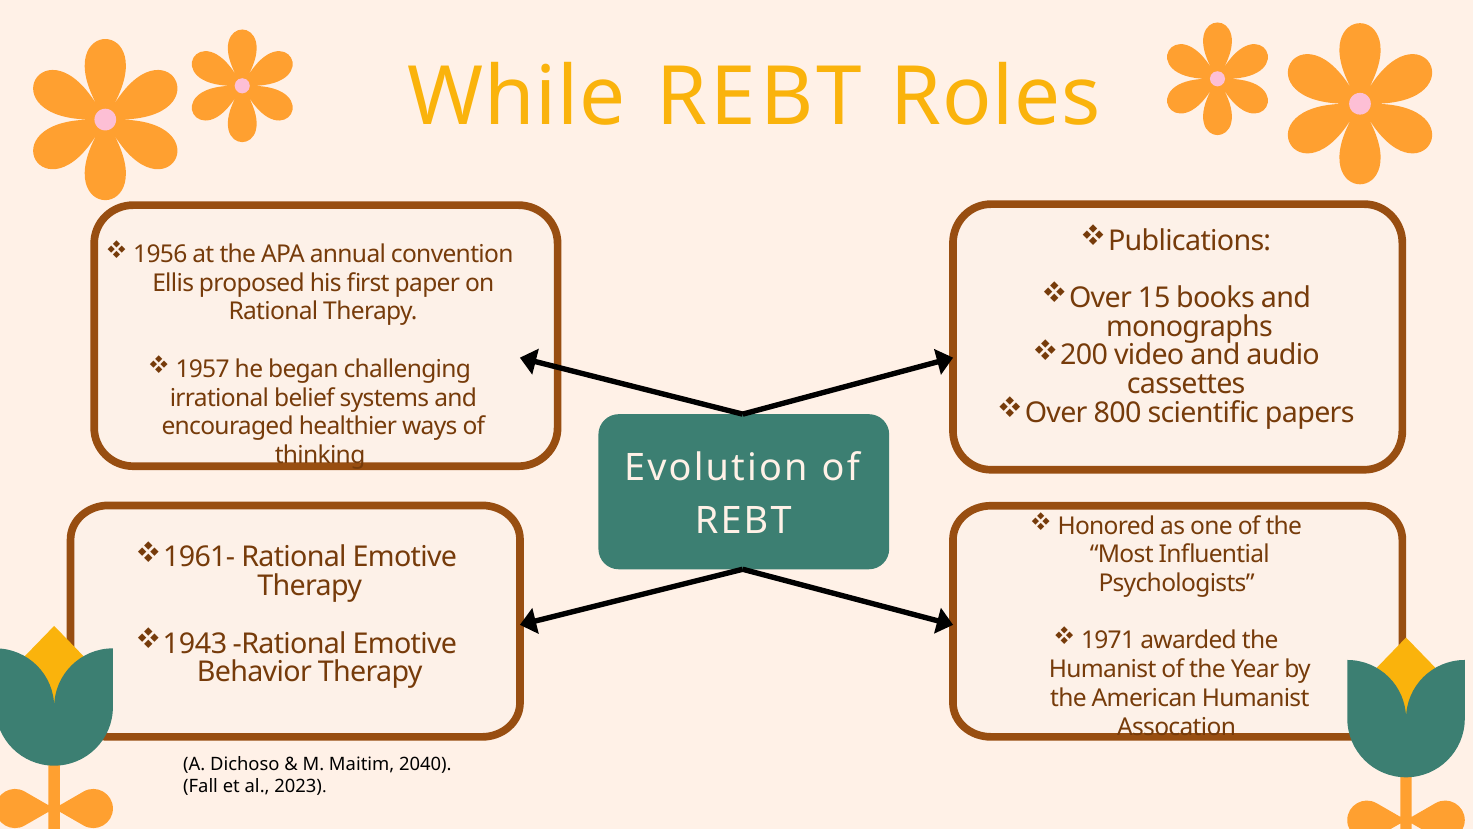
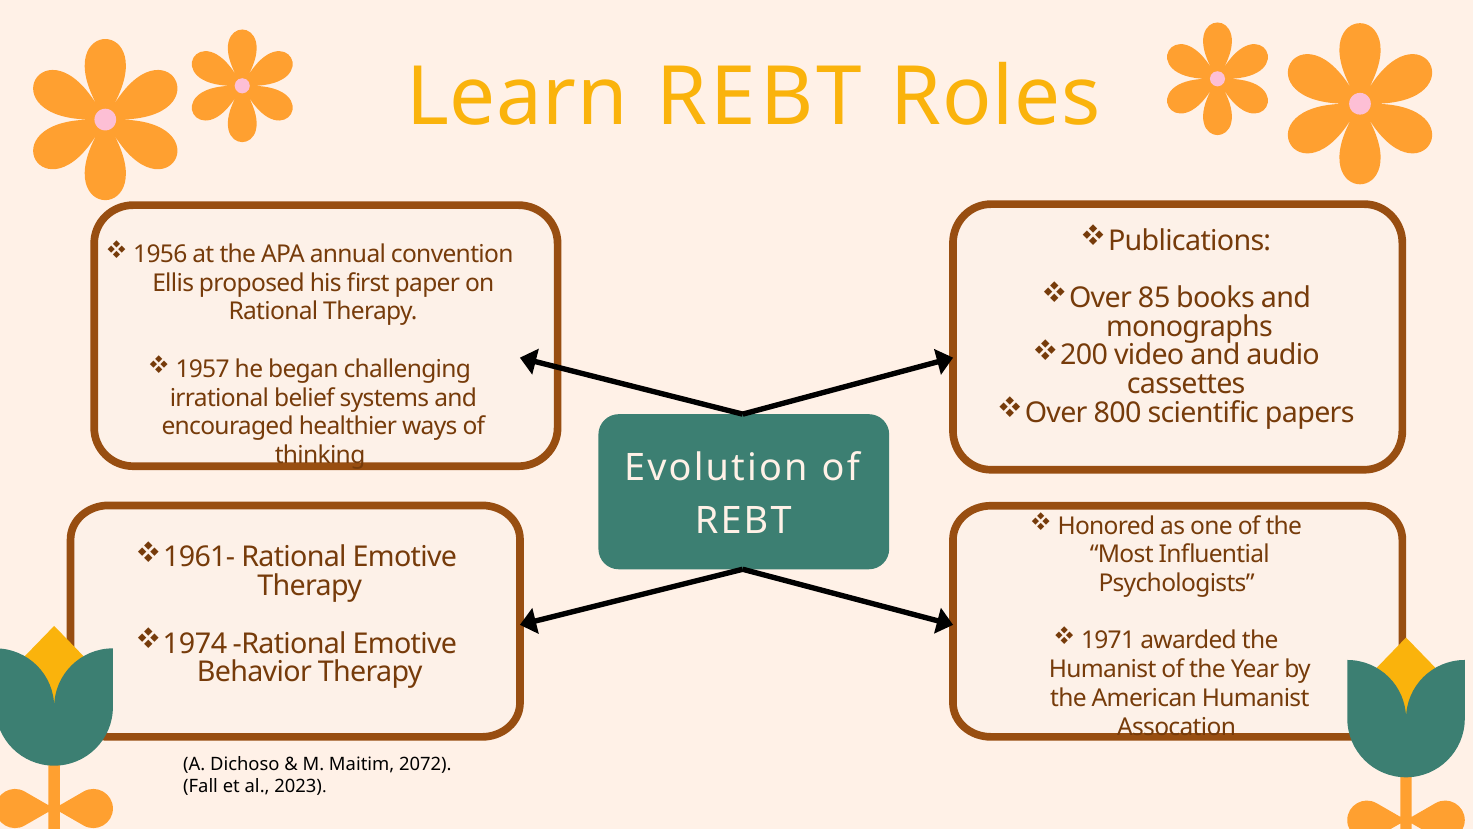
While: While -> Learn (517, 98)
15: 15 -> 85 (1154, 298)
1943: 1943 -> 1974 (195, 643)
2040: 2040 -> 2072 (425, 764)
